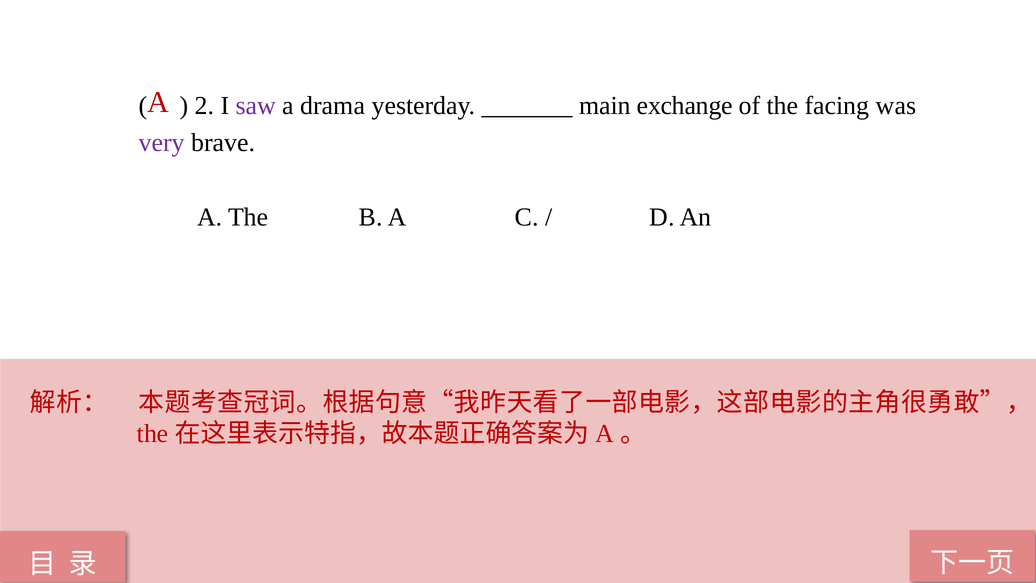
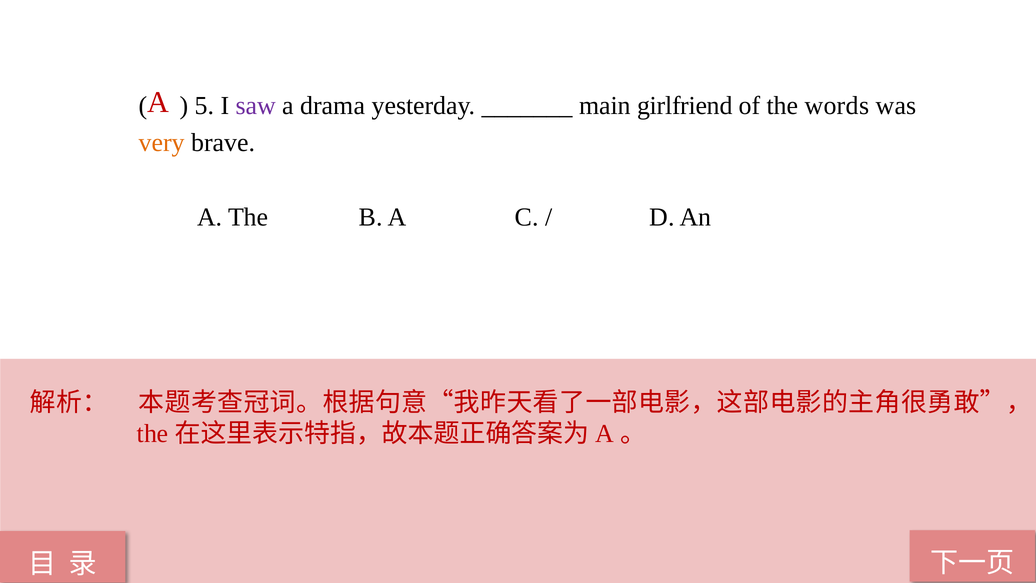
2: 2 -> 5 (204, 105)
exchange: exchange -> girlfriend (685, 105)
facing: facing -> words (837, 105)
very colour: purple -> orange (162, 143)
